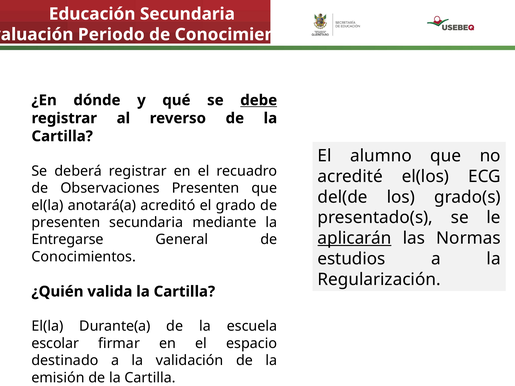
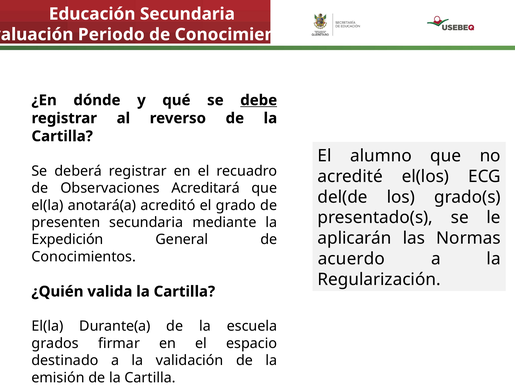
Observaciones Presenten: Presenten -> Acreditará (206, 188)
aplicarán underline: present -> none (355, 238)
Entregarse: Entregarse -> Expedición (67, 240)
estudios: estudios -> acuerdo (351, 259)
escolar: escolar -> grados (55, 344)
